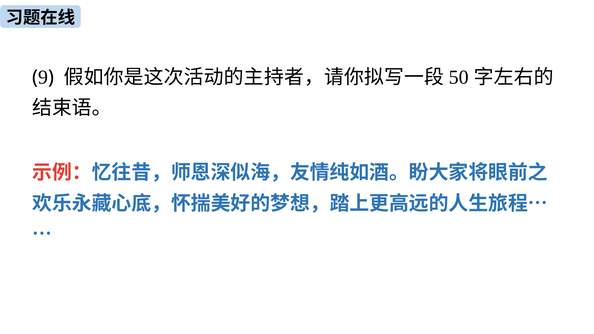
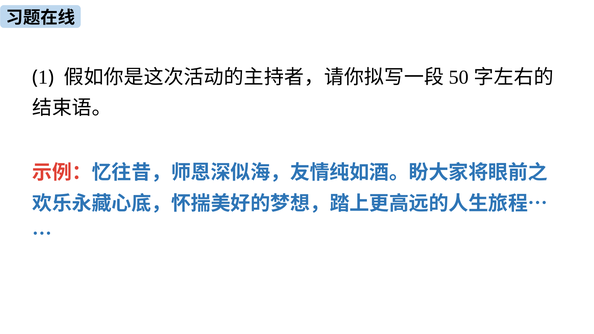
9: 9 -> 1 (43, 77)
